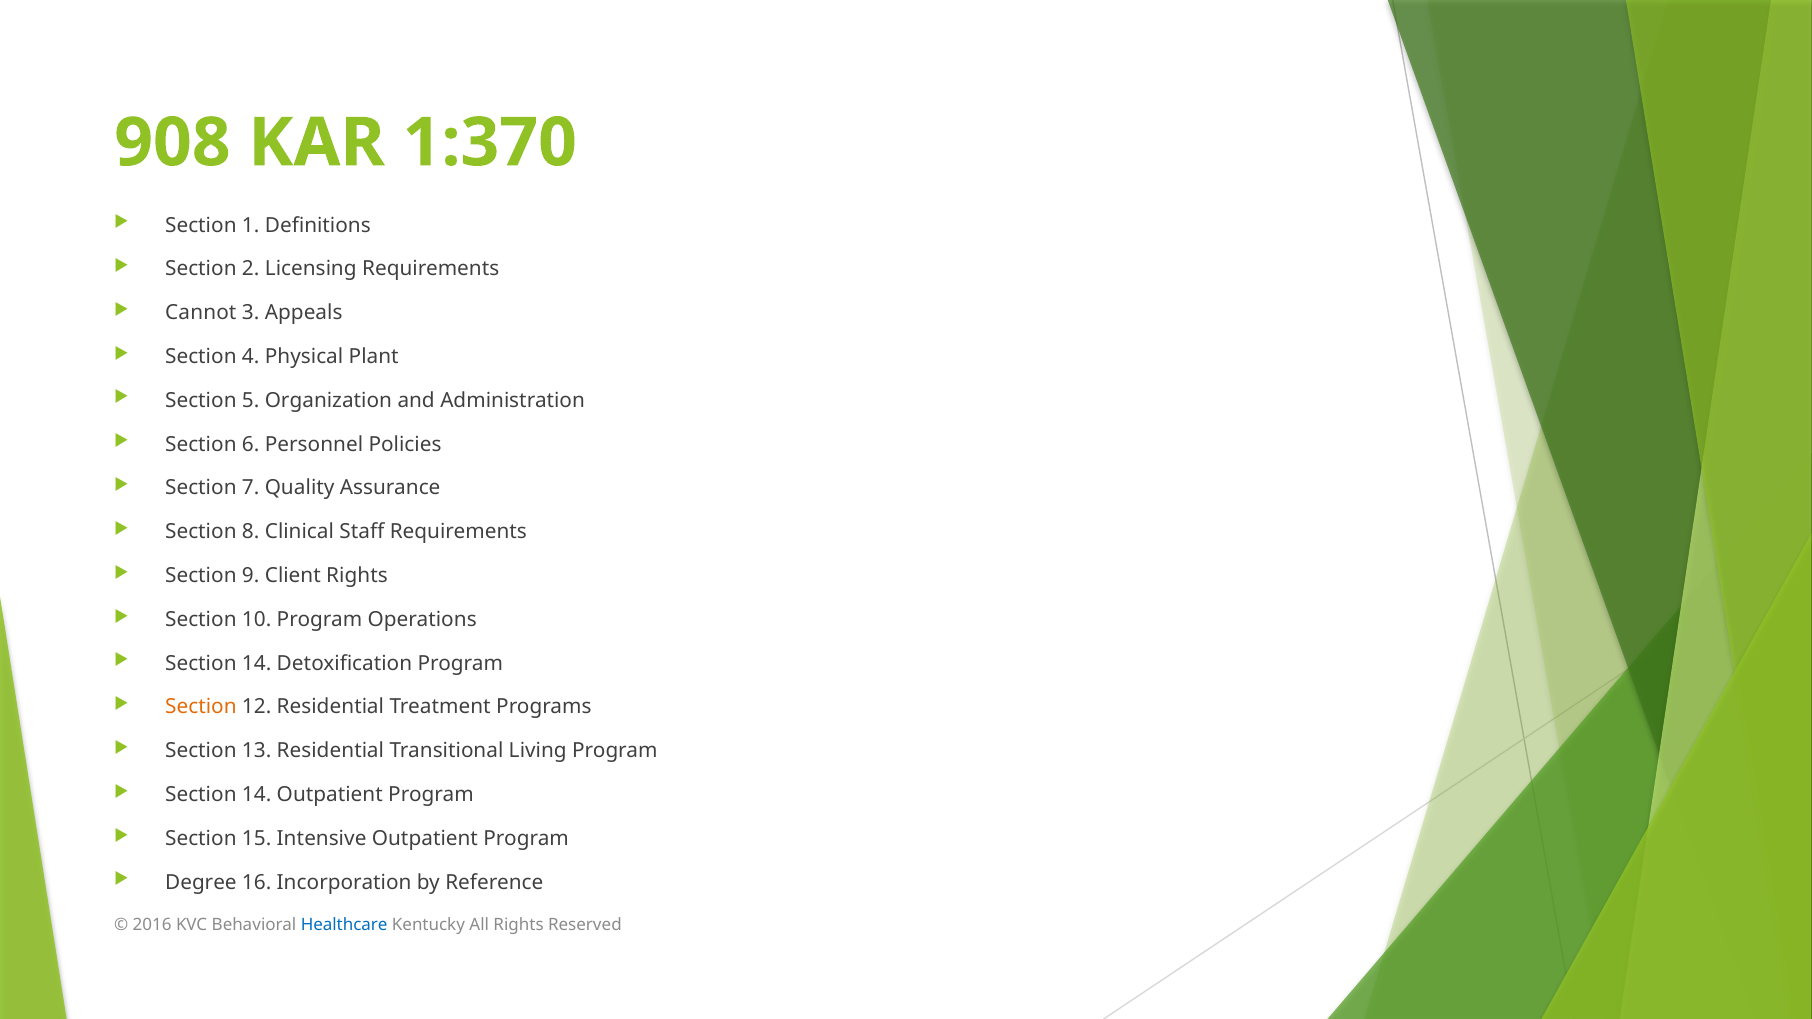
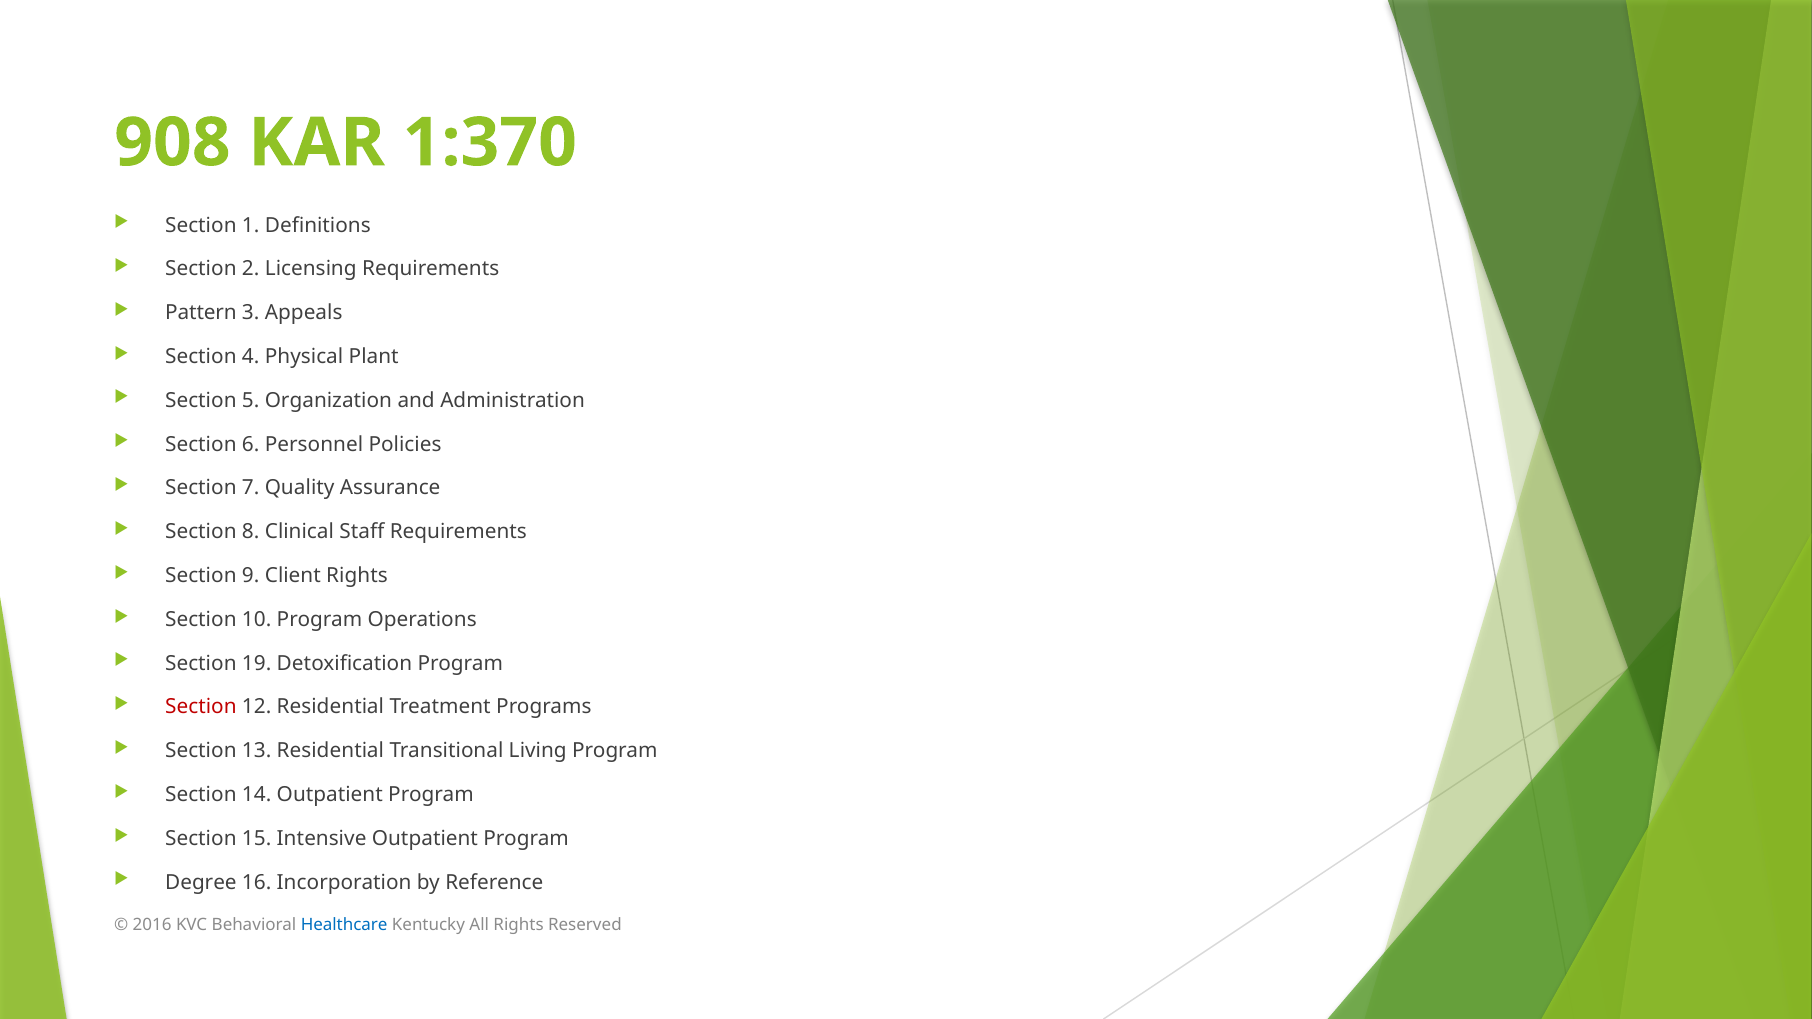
Cannot: Cannot -> Pattern (201, 313)
14: 14 -> 19 (257, 663)
Section colour: orange -> red (201, 707)
